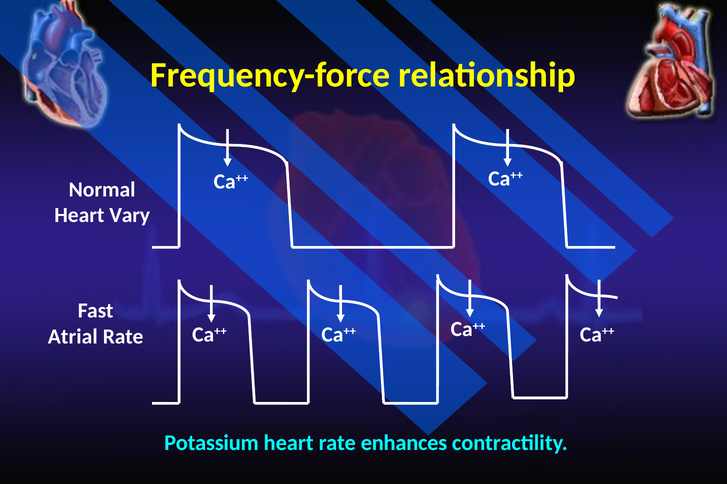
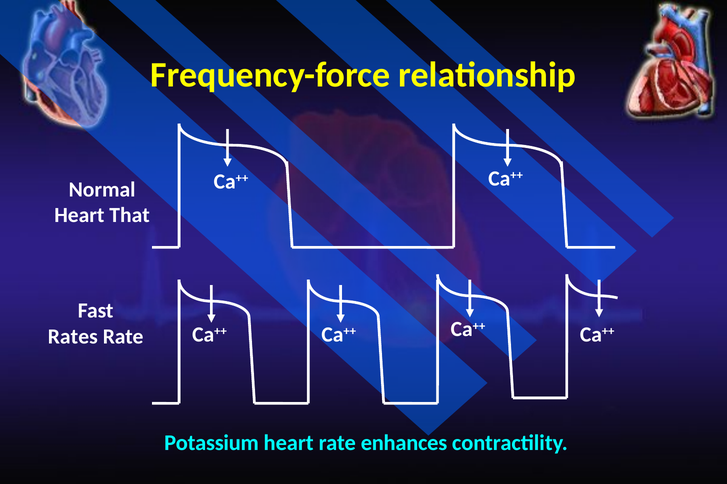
Vary: Vary -> That (130, 216)
Atrial: Atrial -> Rates (73, 337)
